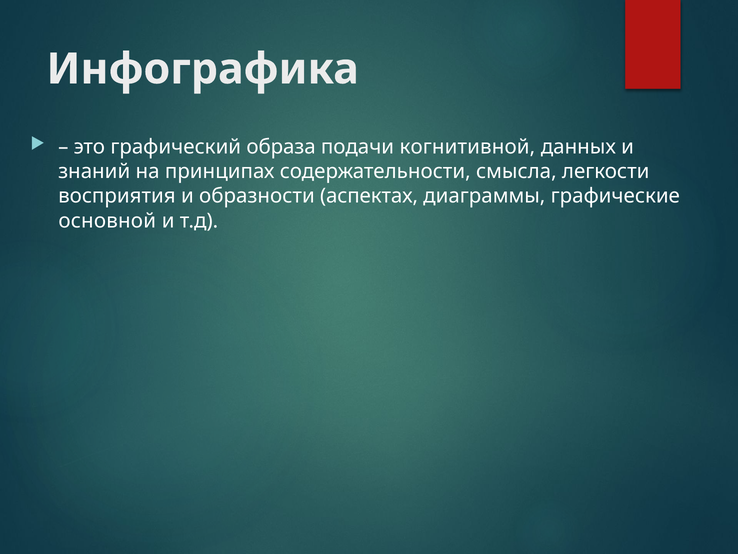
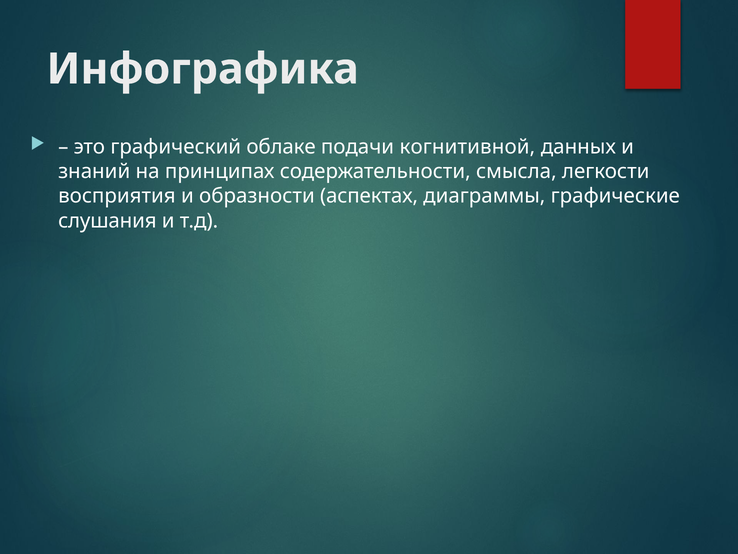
образа: образа -> облаке (281, 147)
основной: основной -> слушания (107, 221)
